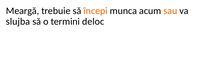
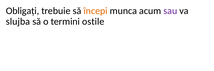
Meargă: Meargă -> Obligați (23, 11)
sau colour: orange -> purple (170, 11)
deloc: deloc -> ostile (93, 22)
